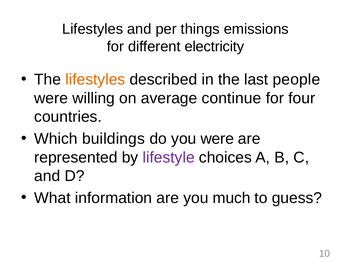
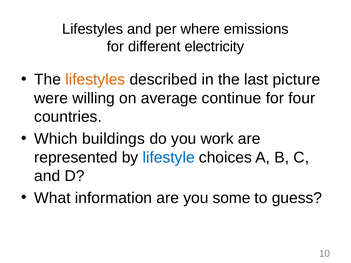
things: things -> where (200, 29)
people: people -> picture (296, 80)
you were: were -> work (217, 139)
lifestyle colour: purple -> blue (169, 158)
much: much -> some (232, 198)
